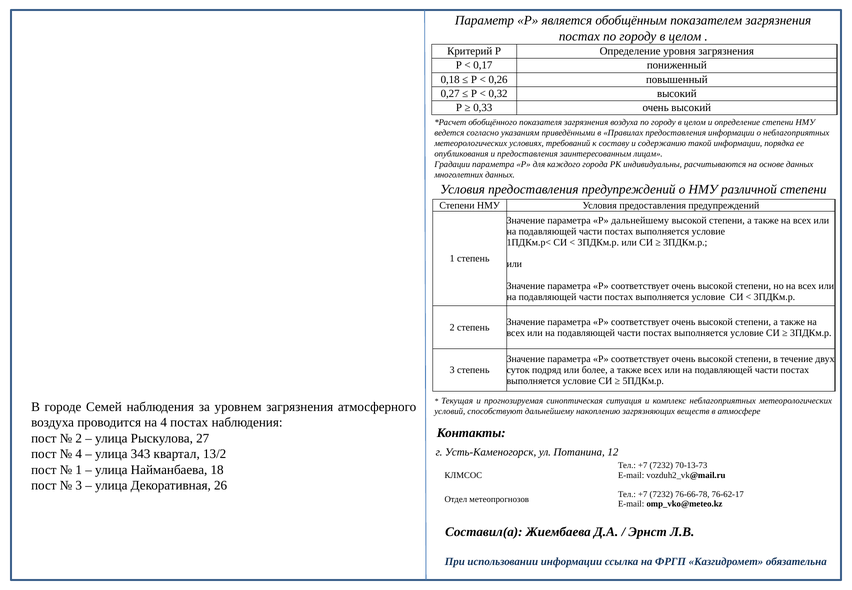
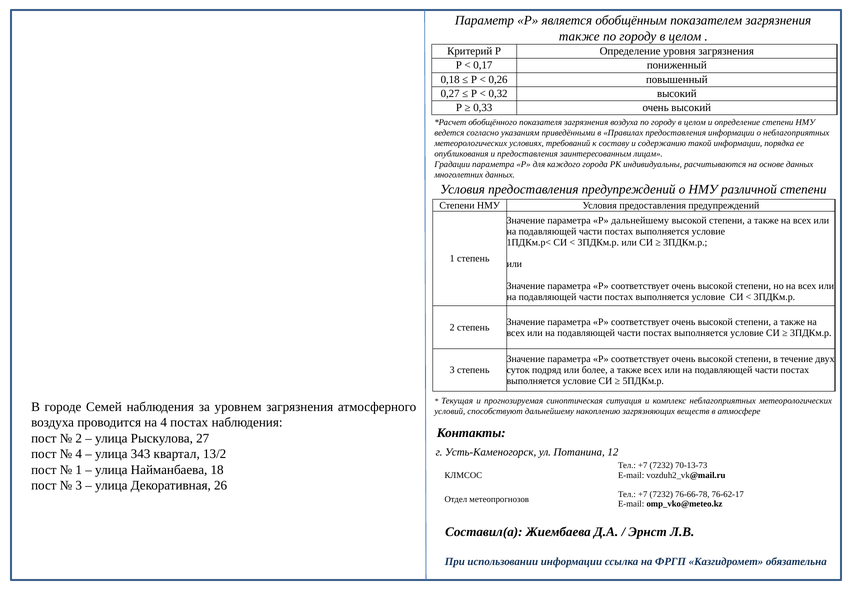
постах: постах -> также (579, 36)
